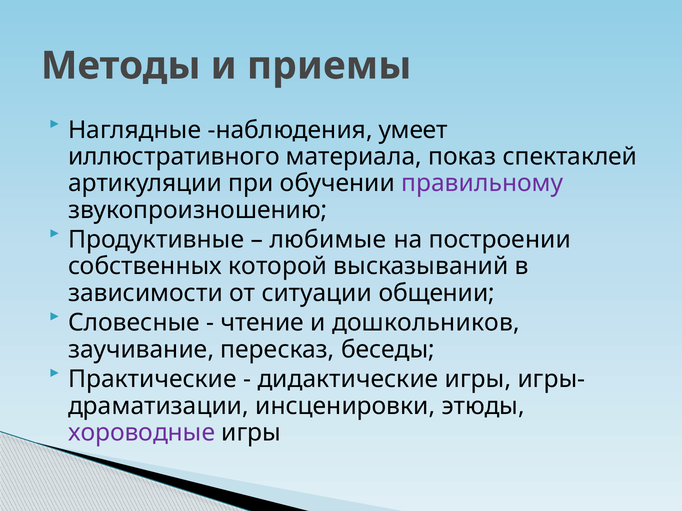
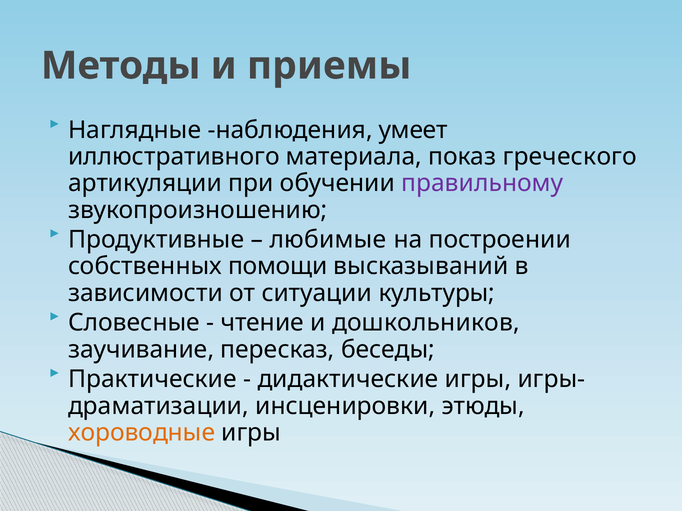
спектаклей: спектаклей -> греческого (570, 157)
которой: которой -> помощи (278, 267)
общении: общении -> культуры (437, 293)
хороводные colour: purple -> orange (142, 433)
